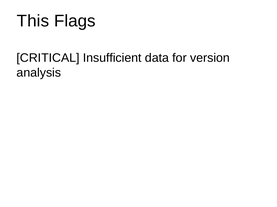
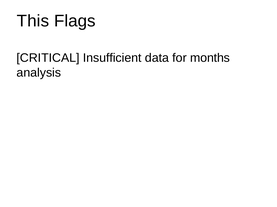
version: version -> months (210, 58)
